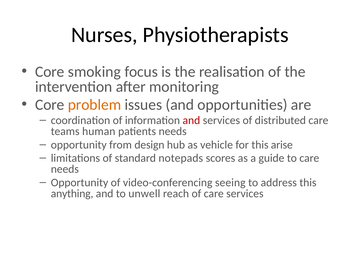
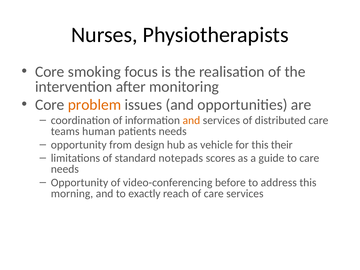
and colour: red -> orange (191, 120)
arise: arise -> their (282, 145)
seeing: seeing -> before (230, 183)
anything: anything -> morning (72, 194)
unwell: unwell -> exactly (144, 194)
